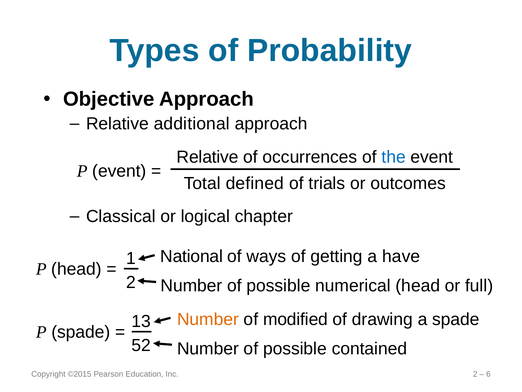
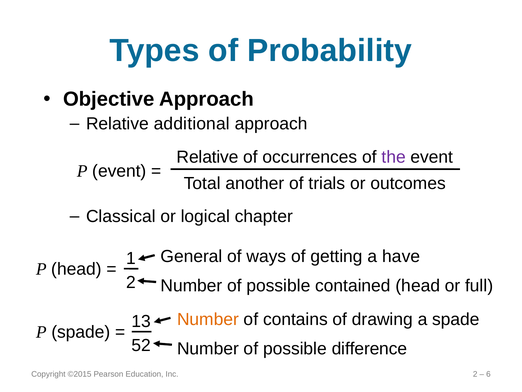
the colour: blue -> purple (394, 157)
defined: defined -> another (255, 183)
National: National -> General (192, 256)
numerical: numerical -> contained (353, 285)
modified: modified -> contains (295, 319)
contained: contained -> difference (369, 348)
